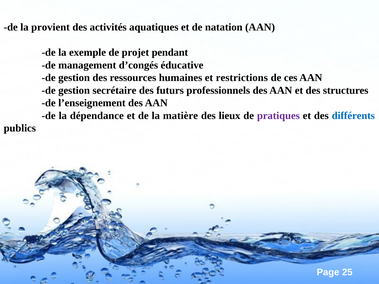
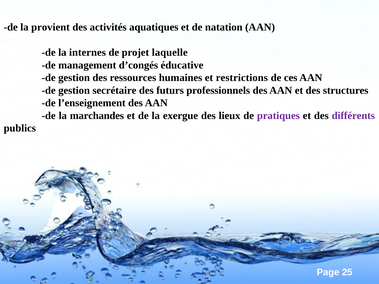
exemple: exemple -> internes (87, 52)
pendant: pendant -> laquelle (170, 52)
dépendance: dépendance -> marchandes (97, 116)
matière: matière -> exergue (180, 116)
différents colour: blue -> purple (353, 116)
